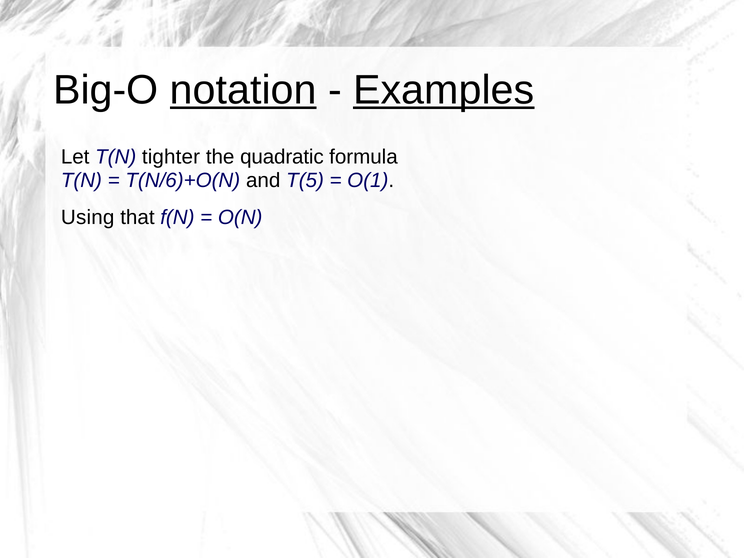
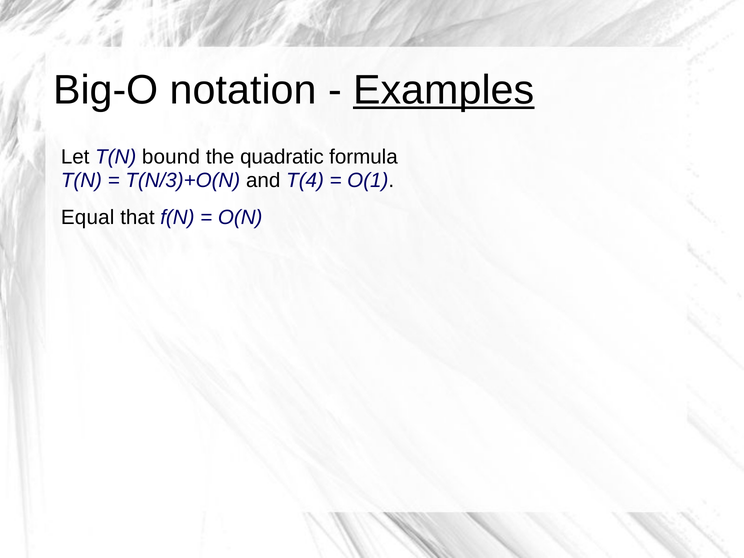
notation underline: present -> none (243, 90)
tighter: tighter -> bound (171, 157)
T(N/6)+O(N: T(N/6)+O(N -> T(N/3)+O(N (183, 180)
T(5: T(5 -> T(4 (305, 180)
Using: Using -> Equal (88, 217)
